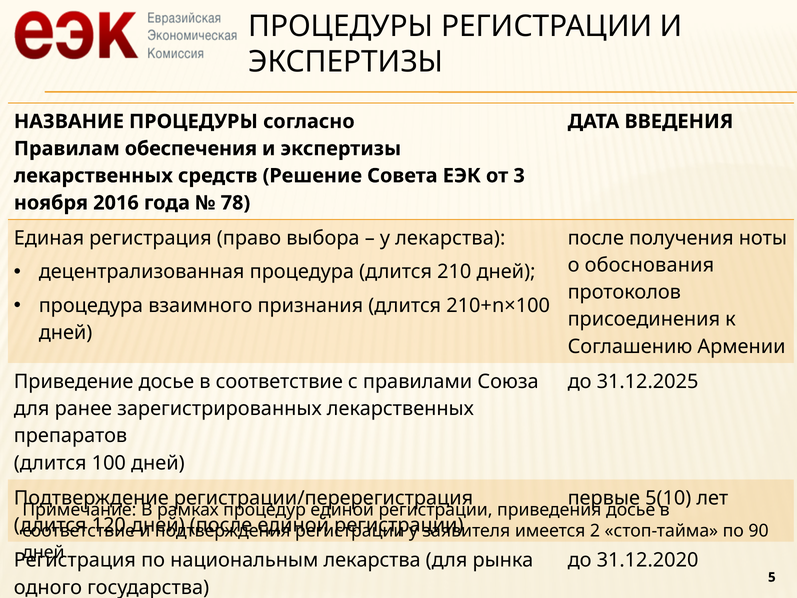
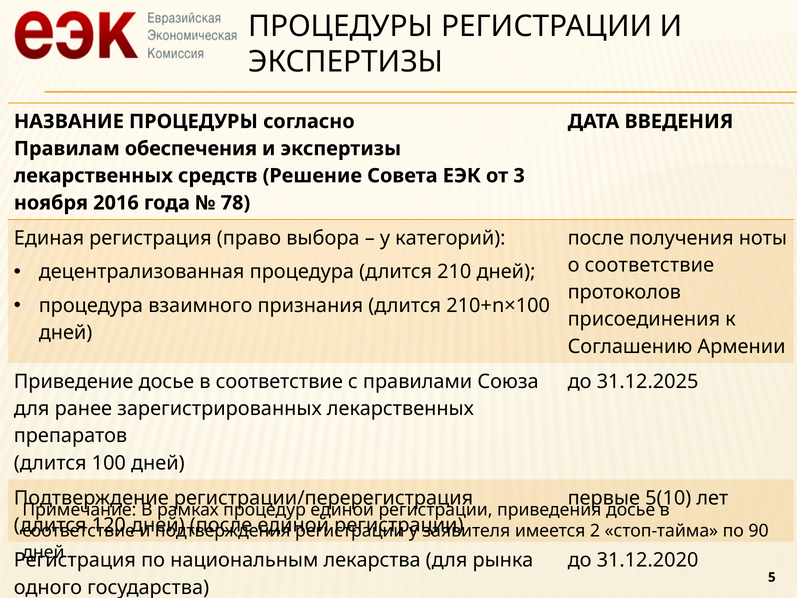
у лекарства: лекарства -> категорий (450, 238)
о обоснования: обоснования -> соответствие (649, 265)
